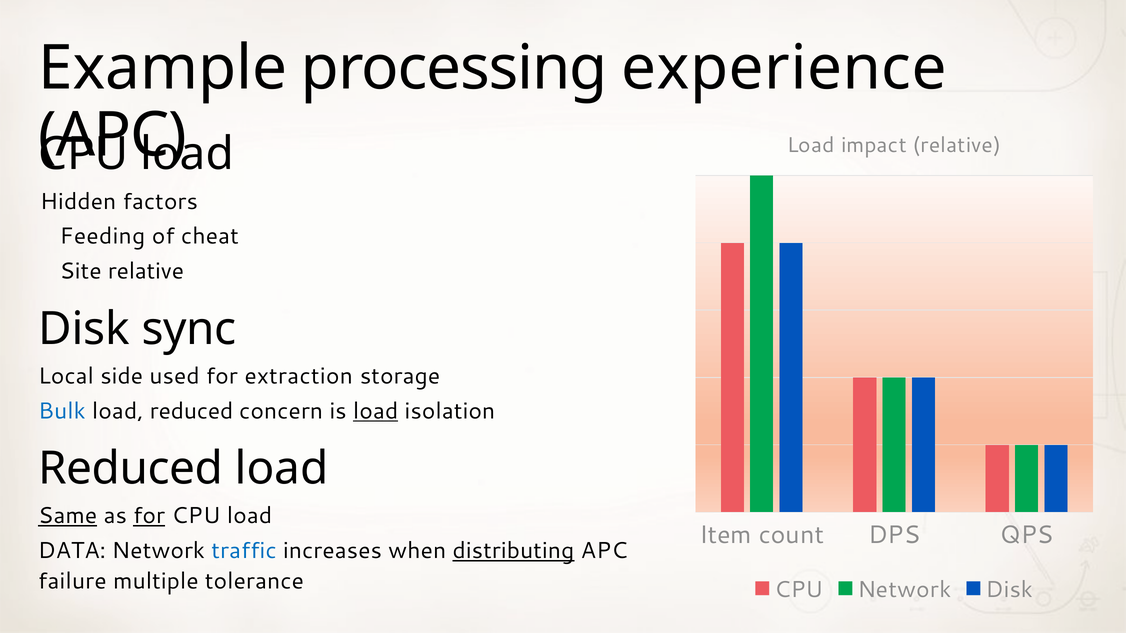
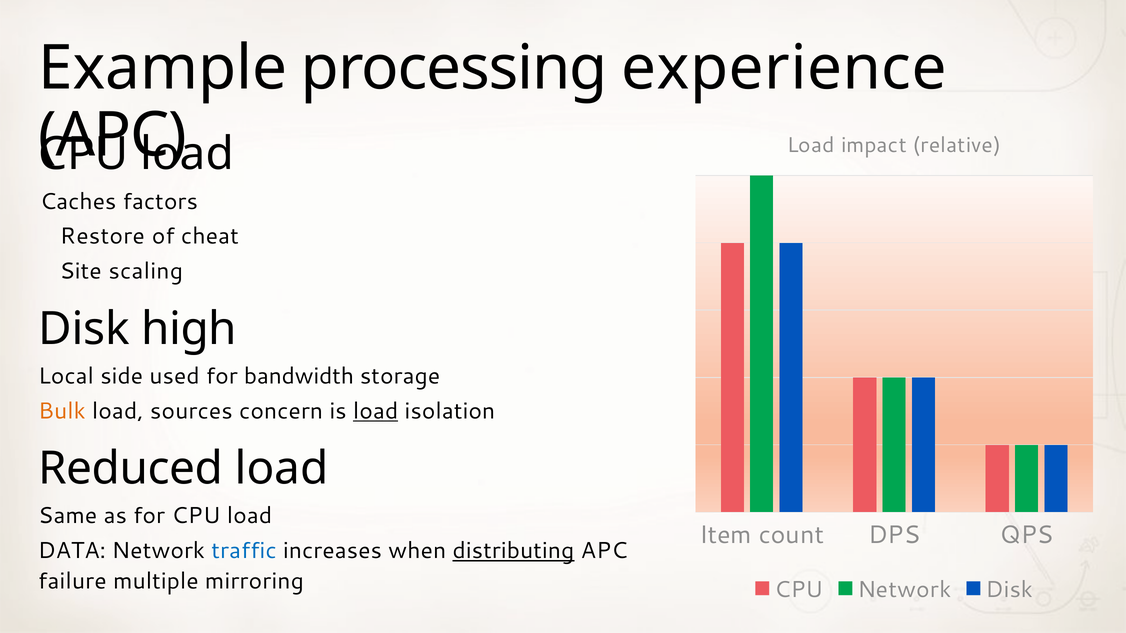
Hidden: Hidden -> Caches (78, 202)
Feeding: Feeding -> Restore (102, 237)
Site relative: relative -> scaling (146, 271)
sync: sync -> high (189, 329)
extraction: extraction -> bandwidth (299, 376)
Bulk colour: blue -> orange (62, 411)
load reduced: reduced -> sources (191, 411)
Same underline: present -> none (68, 516)
for underline: present -> none (149, 516)
tolerance: tolerance -> mirroring (254, 581)
